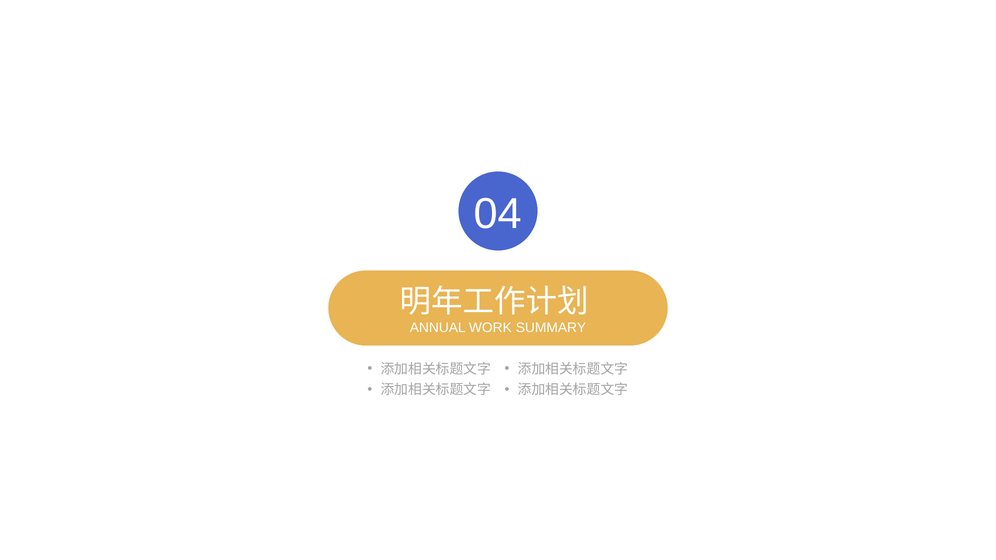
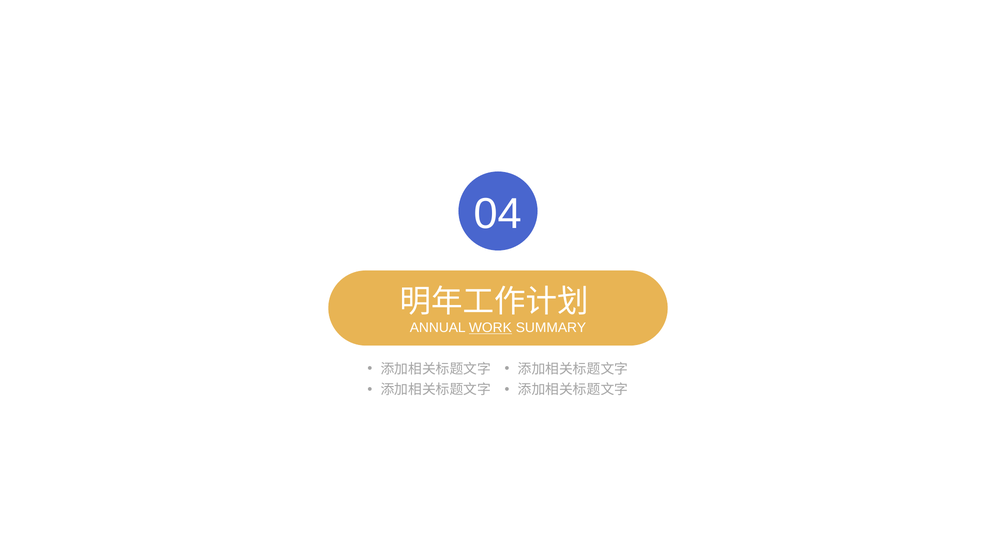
WORK underline: none -> present (490, 328)
